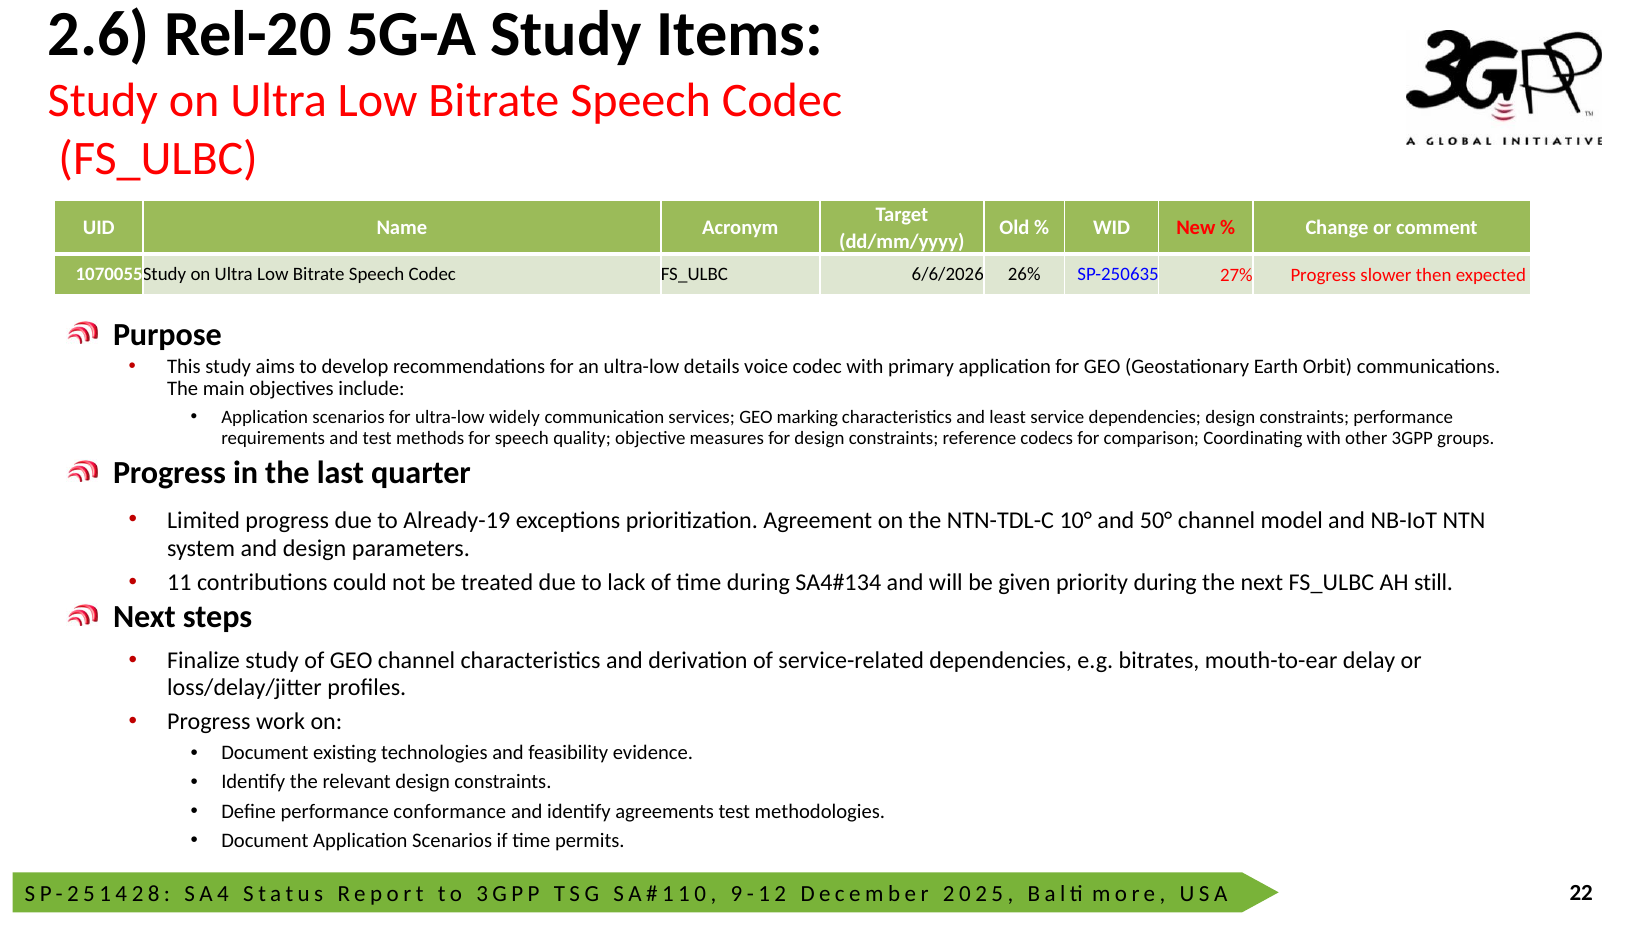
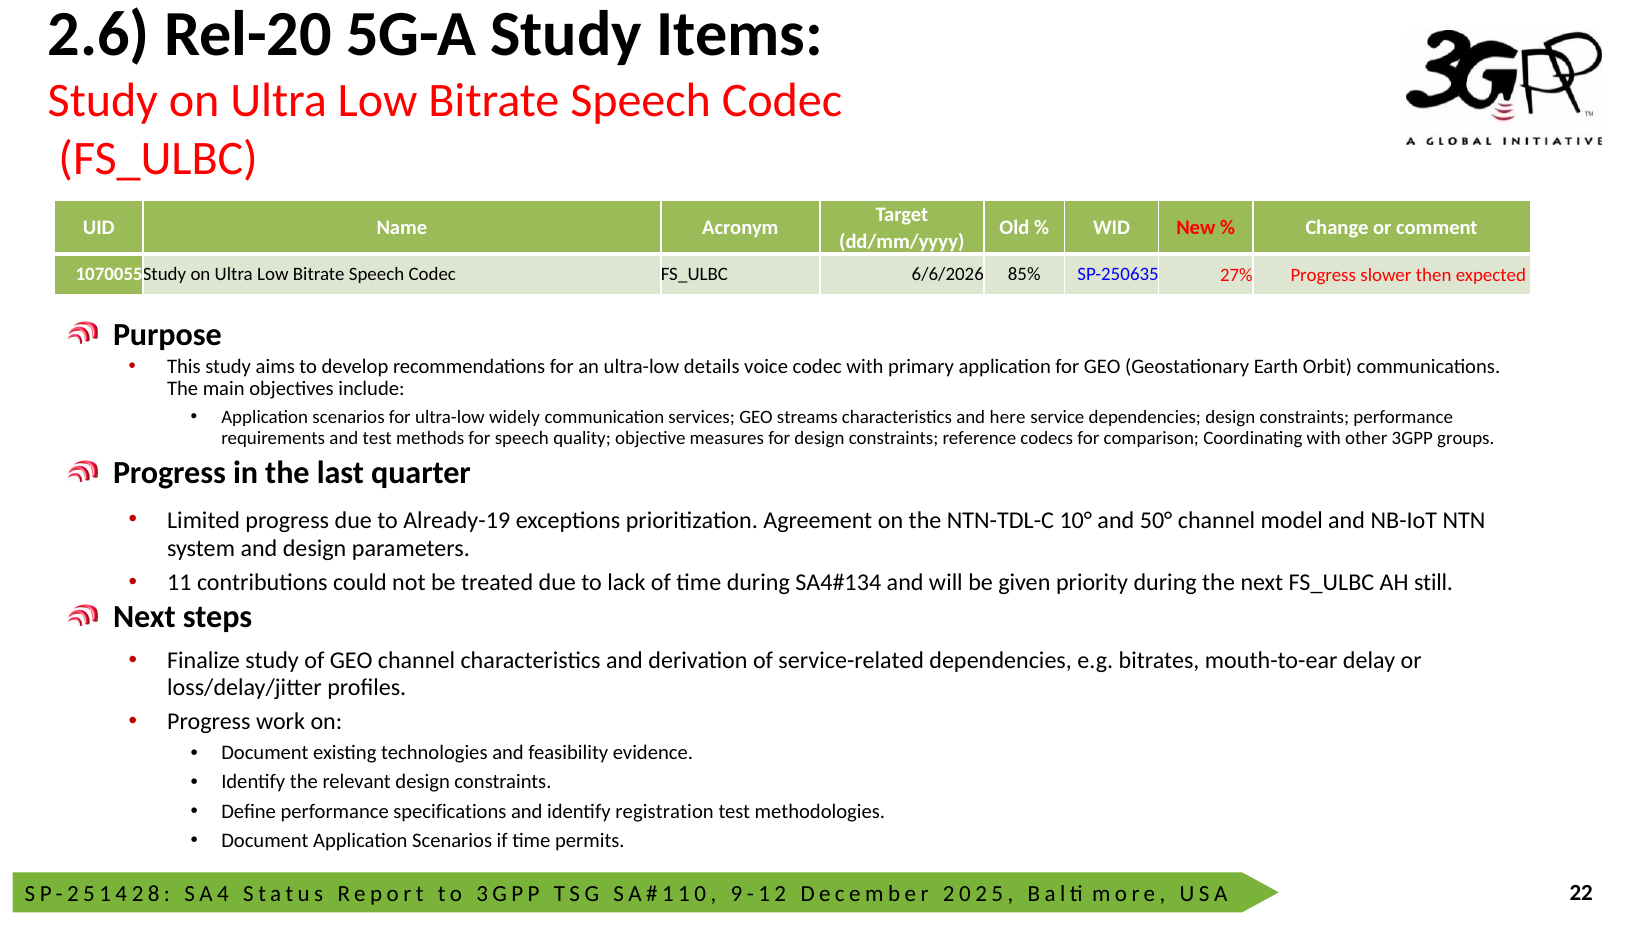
26%: 26% -> 85% (1024, 275)
marking: marking -> streams (807, 417)
least: least -> here (1008, 417)
conformance: conformance -> specifications (450, 811)
agreements: agreements -> registration (665, 811)
